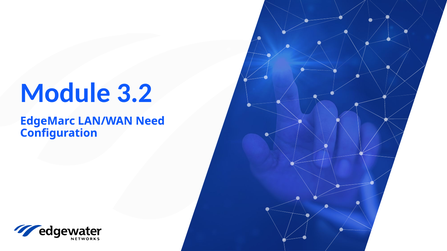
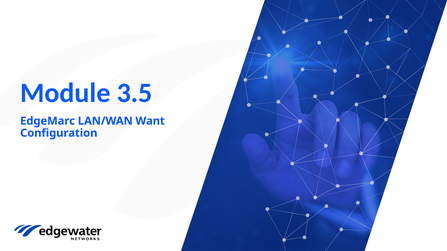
3.2: 3.2 -> 3.5 (135, 93)
Need: Need -> Want (150, 121)
